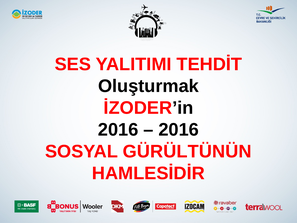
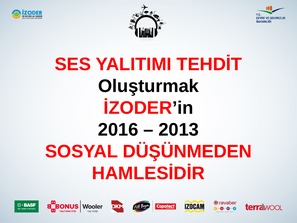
2016: 2016 -> 2013 (179, 129)
GÜRÜLTÜNÜN: GÜRÜLTÜNÜN -> DÜŞÜNMEDEN (187, 151)
